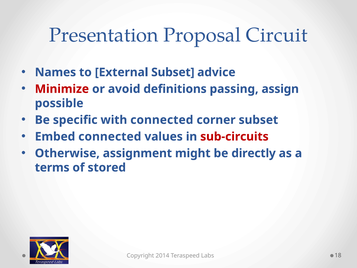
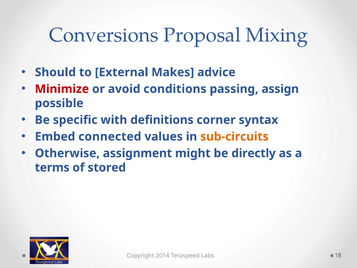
Presentation: Presentation -> Conversions (104, 35)
Circuit: Circuit -> Mixing (277, 35)
Names: Names -> Should (55, 72)
External Subset: Subset -> Makes (173, 72)
definitions: definitions -> conditions (175, 89)
with connected: connected -> definitions (162, 120)
corner subset: subset -> syntax (258, 120)
sub-circuits colour: red -> orange (234, 136)
